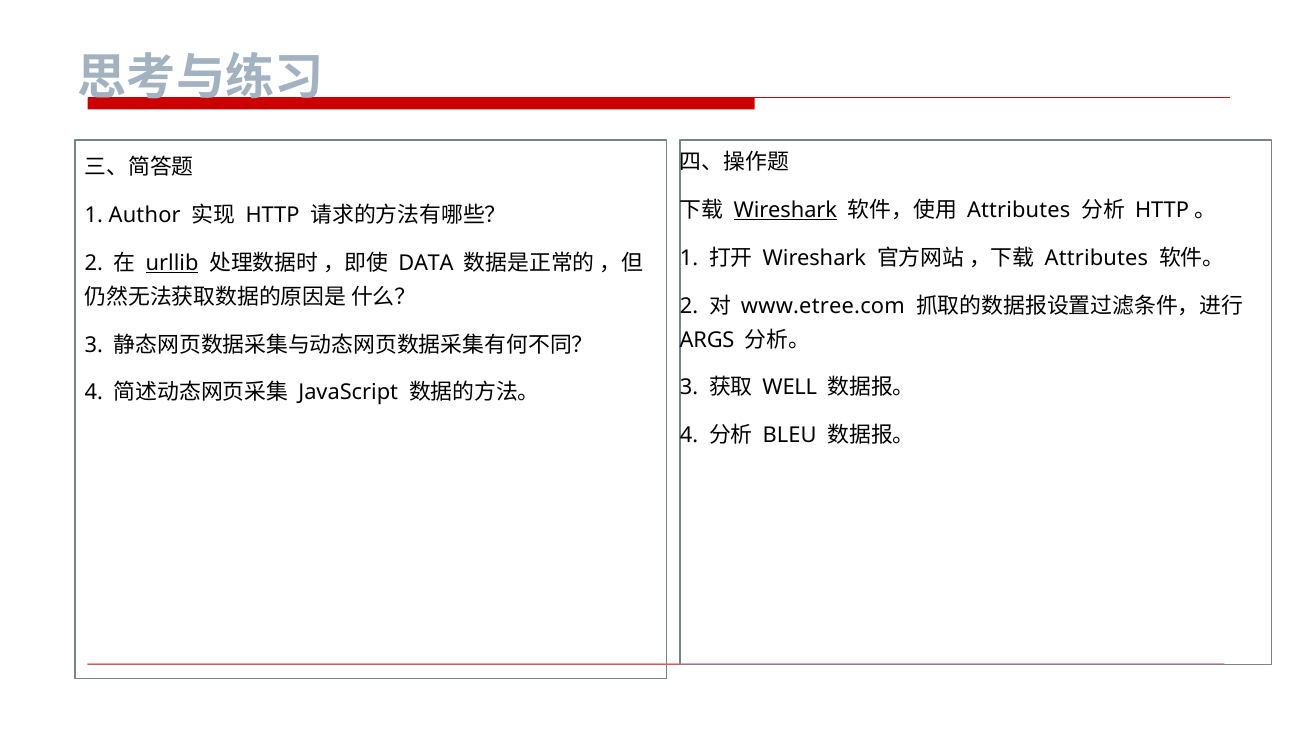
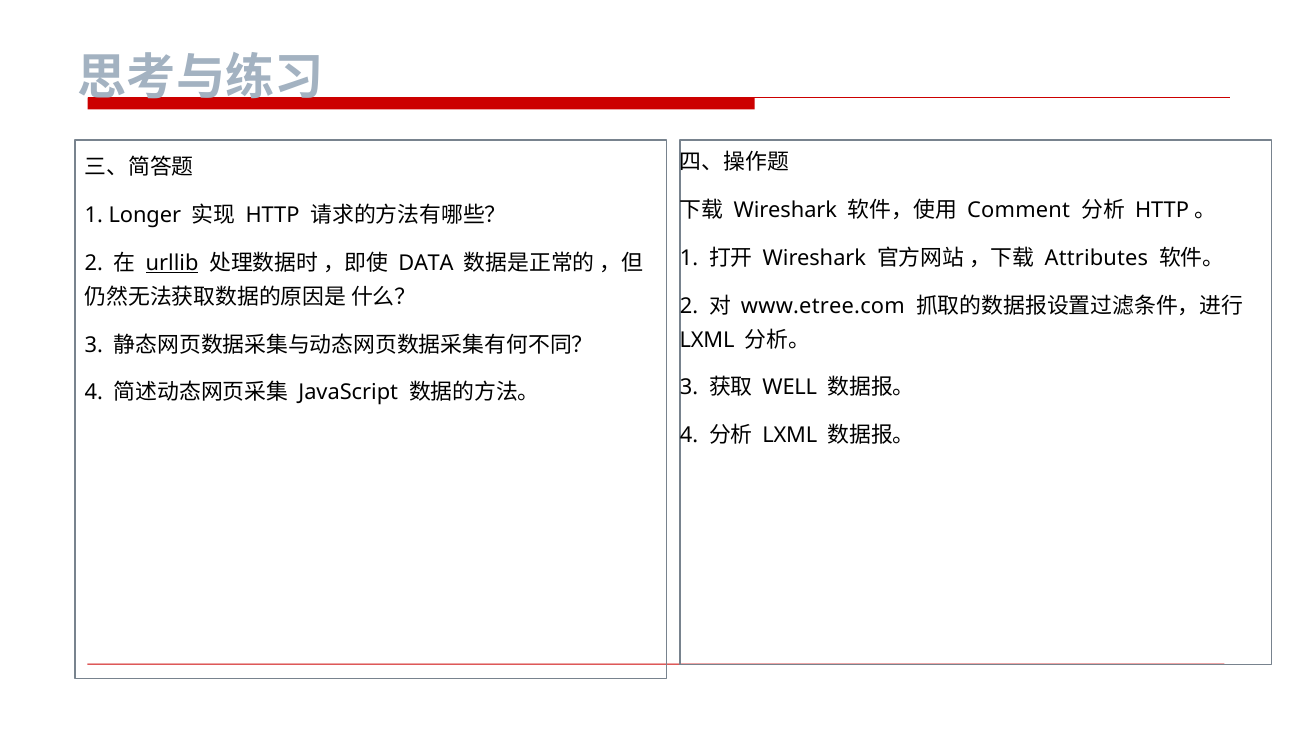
Wireshark underline: present -> none (785, 210)
Attributes: Attributes -> Comment (1019, 210)
Author: Author -> Longer (145, 215)
ARGS: ARGS -> LXML (707, 340)
BLEU: BLEU -> LXML (790, 435)
